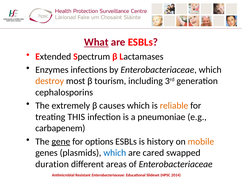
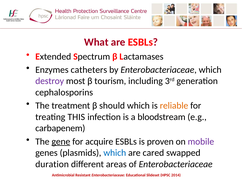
What underline: present -> none (96, 42)
infections: infections -> catheters (89, 70)
destroy colour: orange -> purple (50, 81)
extremely: extremely -> treatment (71, 105)
causes: causes -> should (112, 105)
pneumoniae: pneumoniae -> bloodstream (161, 117)
options: options -> acquire (99, 141)
history: history -> proven (160, 141)
mobile colour: orange -> purple (201, 141)
